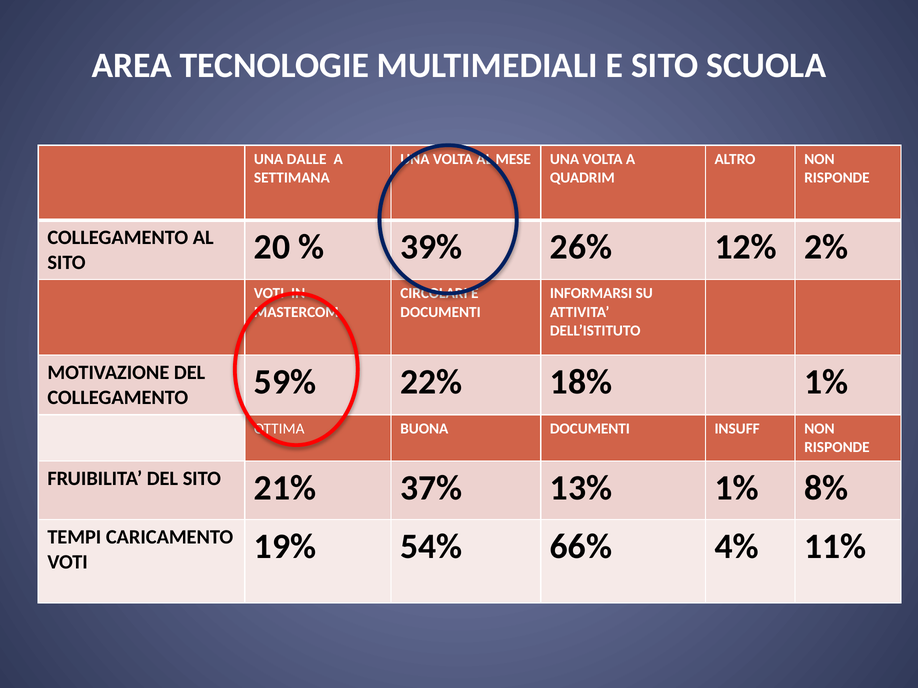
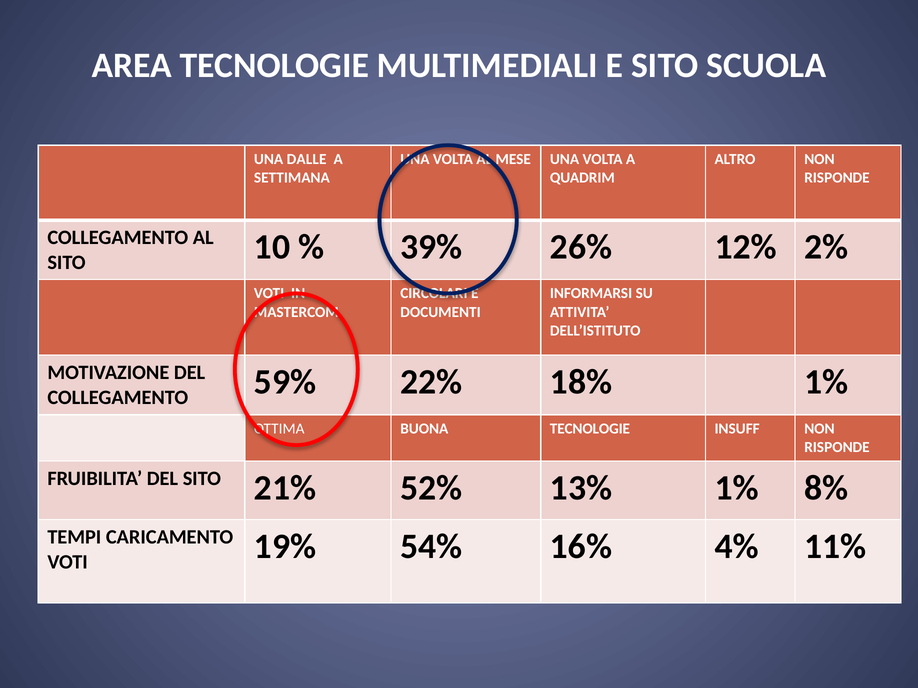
20: 20 -> 10 (272, 247)
BUONA DOCUMENTI: DOCUMENTI -> TECNOLOGIE (590, 429)
37%: 37% -> 52% (431, 488)
66%: 66% -> 16% (581, 547)
